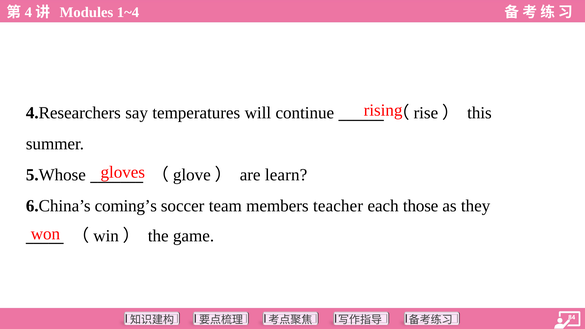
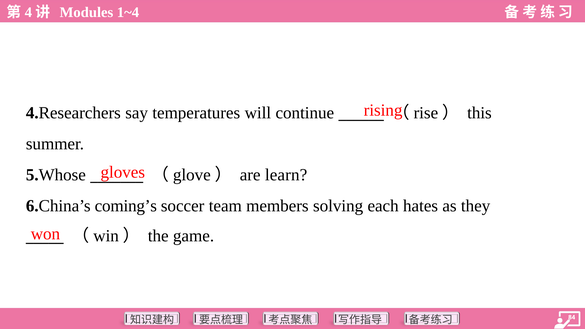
teacher: teacher -> solving (338, 206)
those: those -> hates (421, 206)
